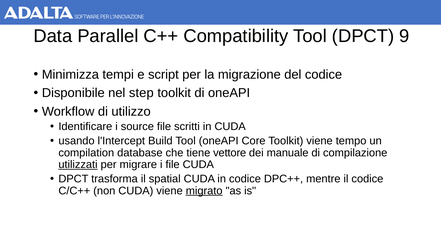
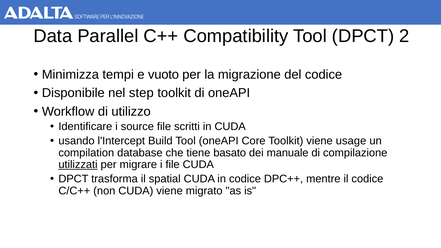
9: 9 -> 2 (404, 36)
script: script -> vuoto (164, 75)
tempo: tempo -> usage (351, 141)
vettore: vettore -> basato (230, 153)
migrato underline: present -> none (204, 191)
